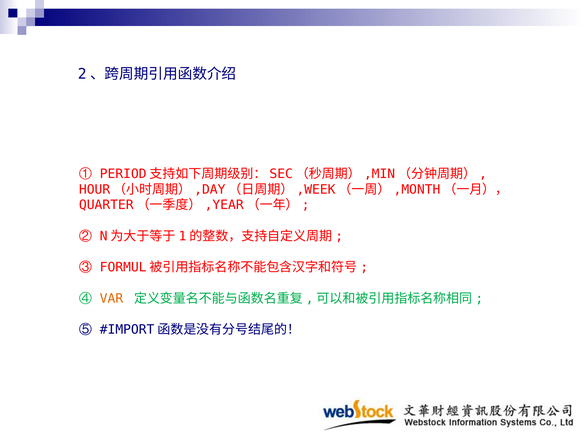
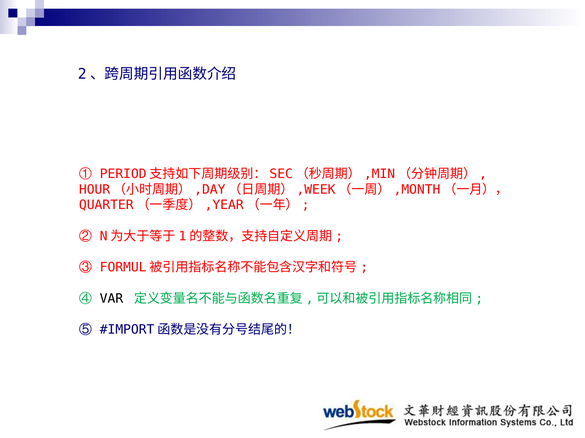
VAR colour: orange -> black (111, 299)
